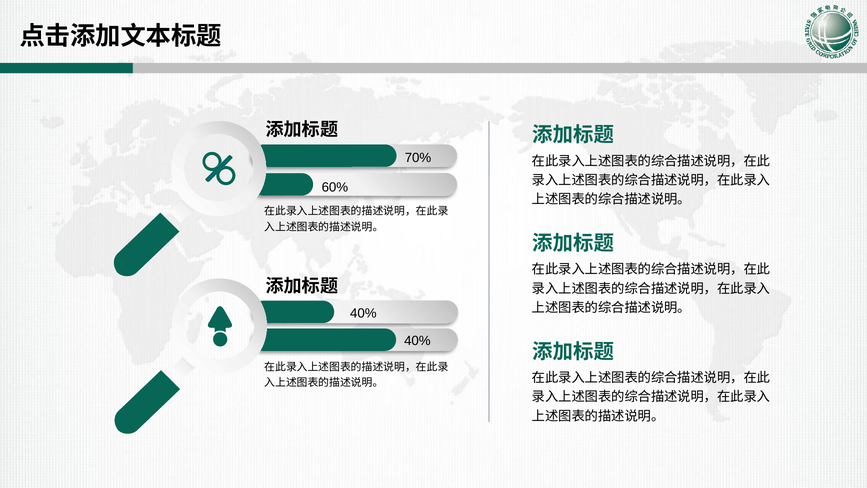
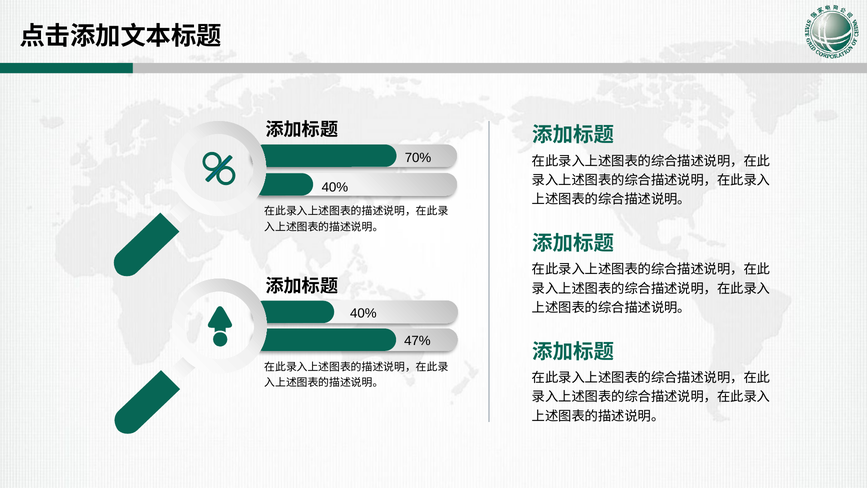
60%: 60% -> 40% (335, 187)
40%: 40% -> 47% (417, 341)
